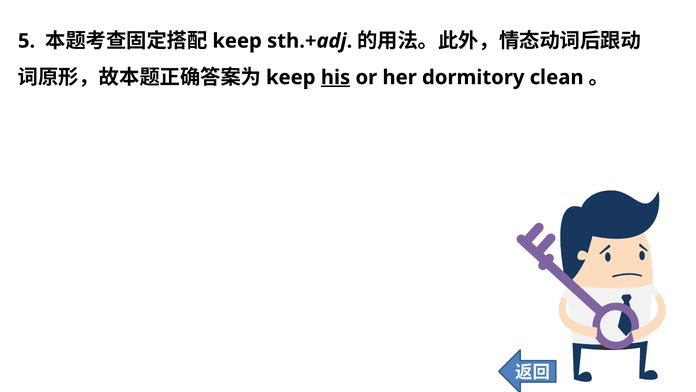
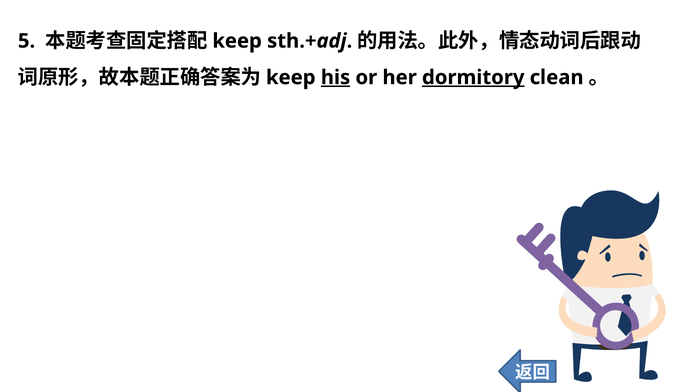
dormitory underline: none -> present (473, 77)
